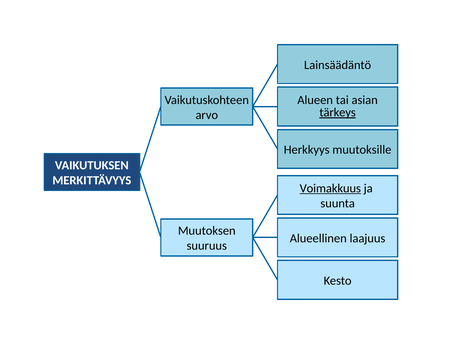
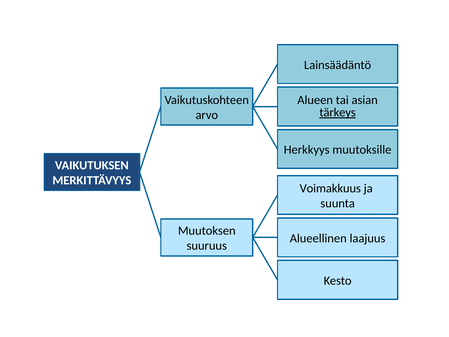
Voimakkuus underline: present -> none (330, 188)
